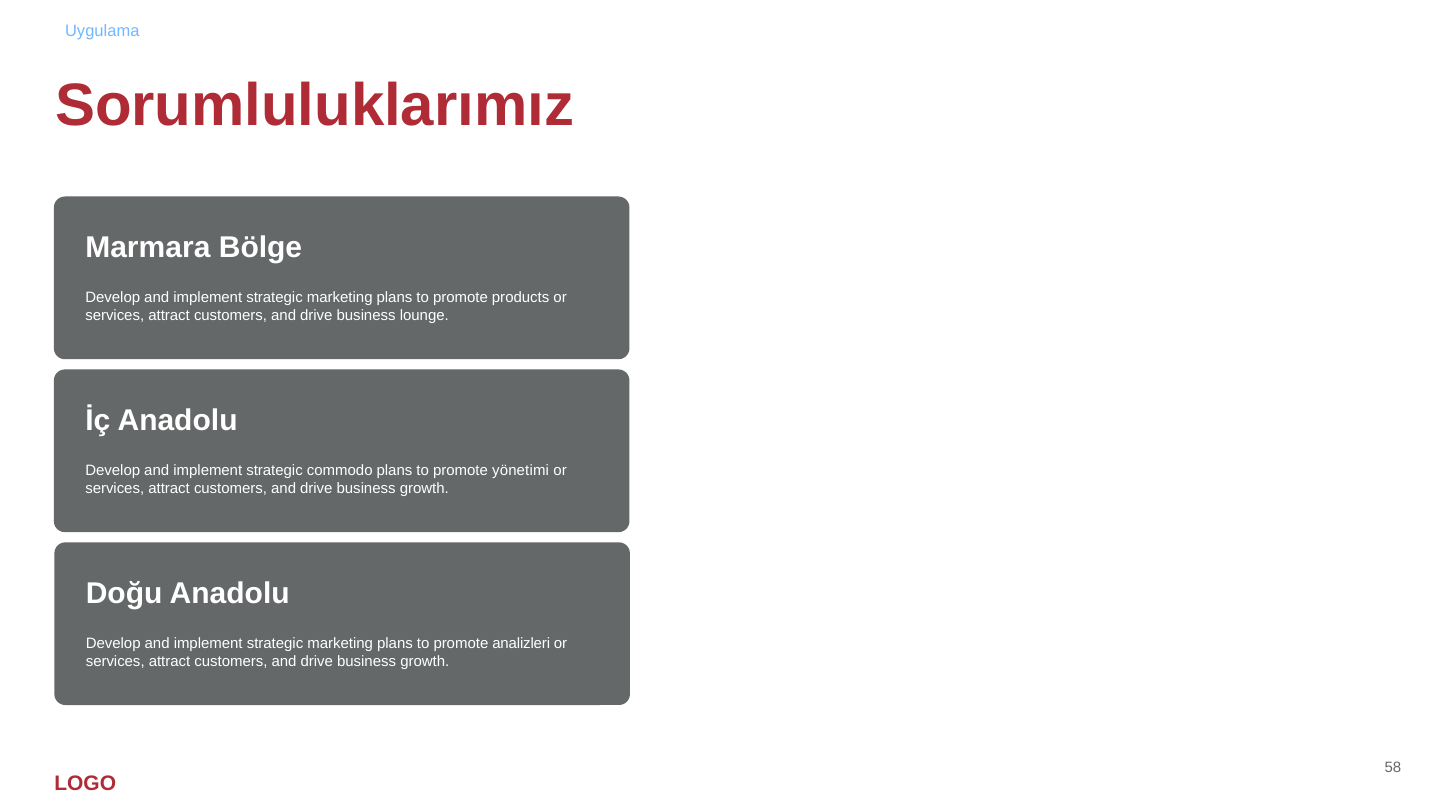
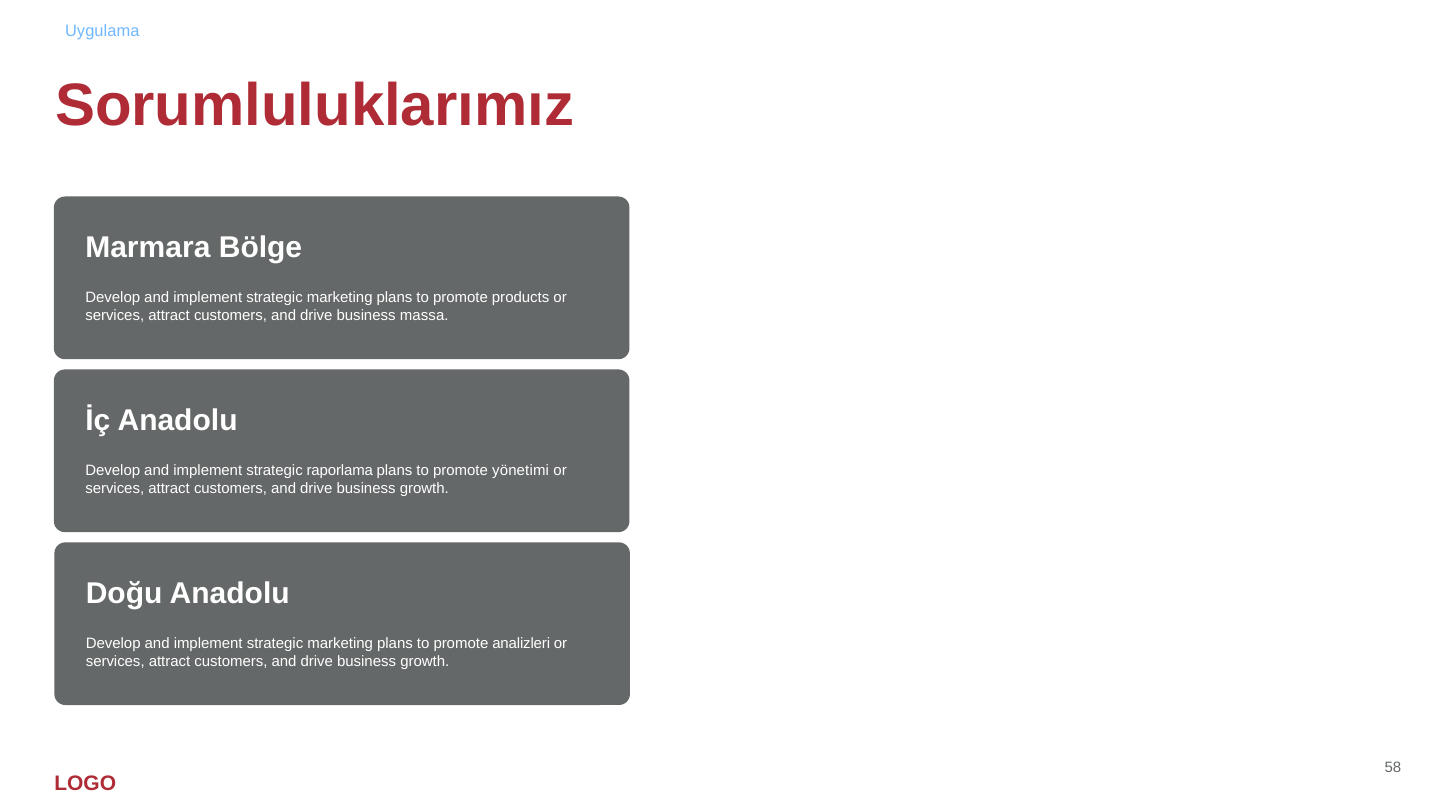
lounge: lounge -> massa (424, 316)
commodo: commodo -> raporlama (340, 471)
